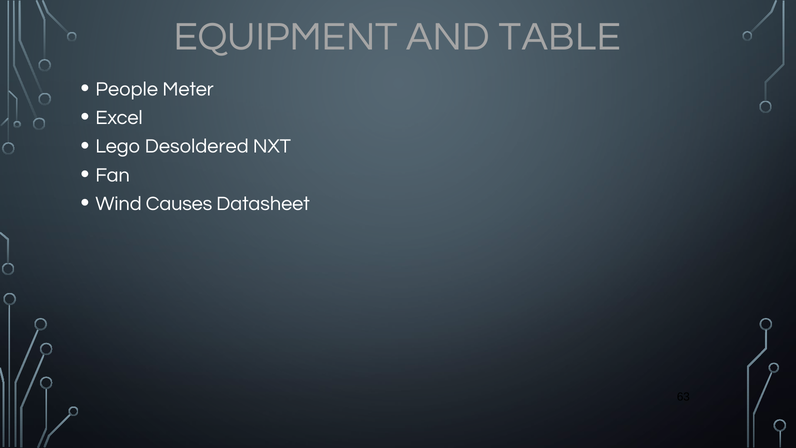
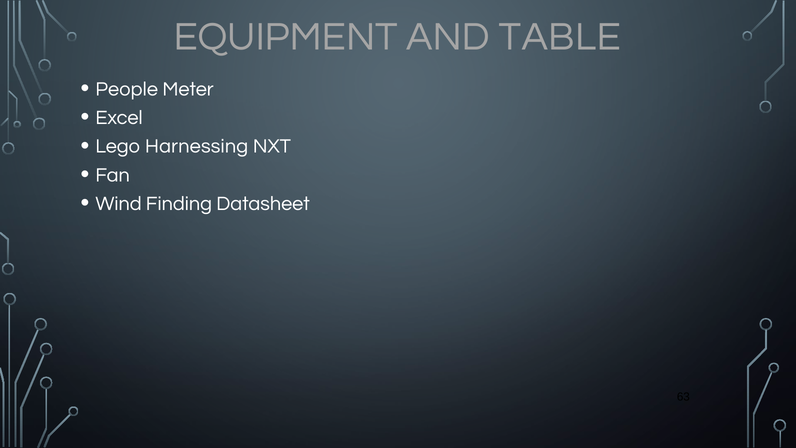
Desoldered: Desoldered -> Harnessing (197, 146)
Causes: Causes -> Finding (179, 204)
